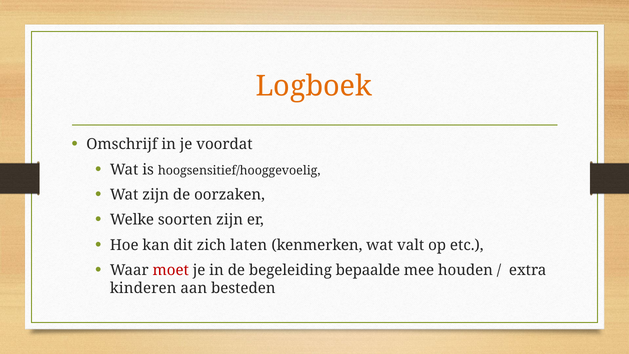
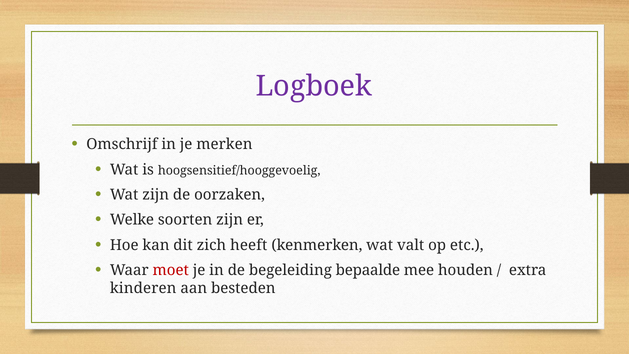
Logboek colour: orange -> purple (314, 86)
voordat: voordat -> merken (224, 144)
laten: laten -> heeft (249, 245)
